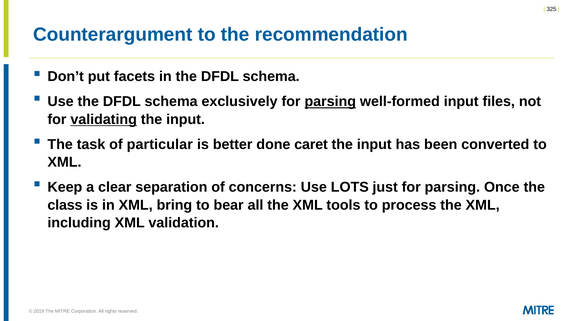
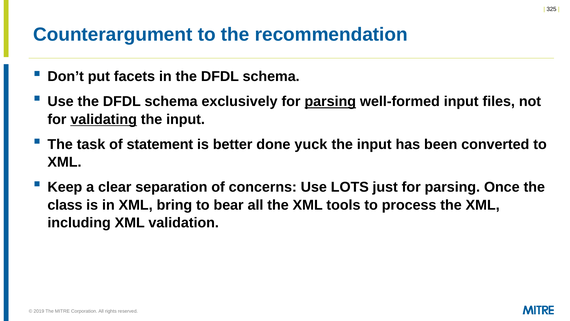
particular: particular -> statement (160, 144)
caret: caret -> yuck (311, 144)
